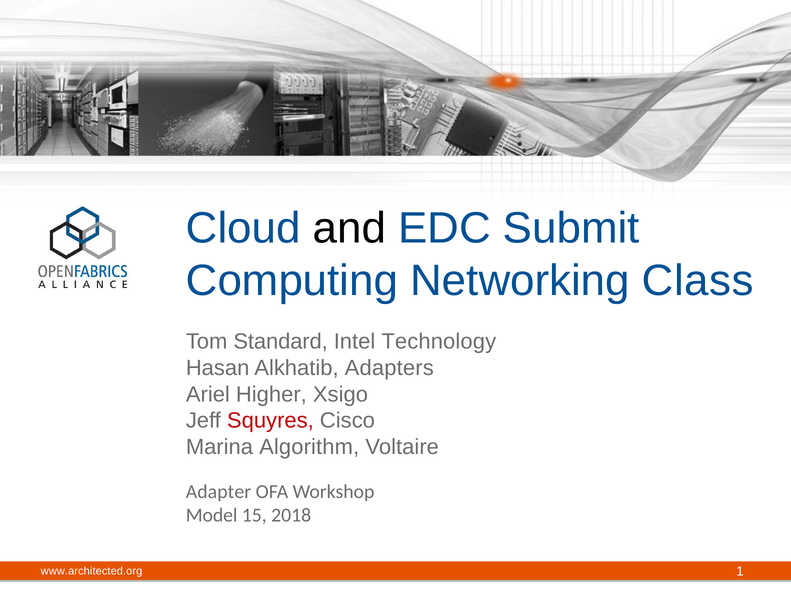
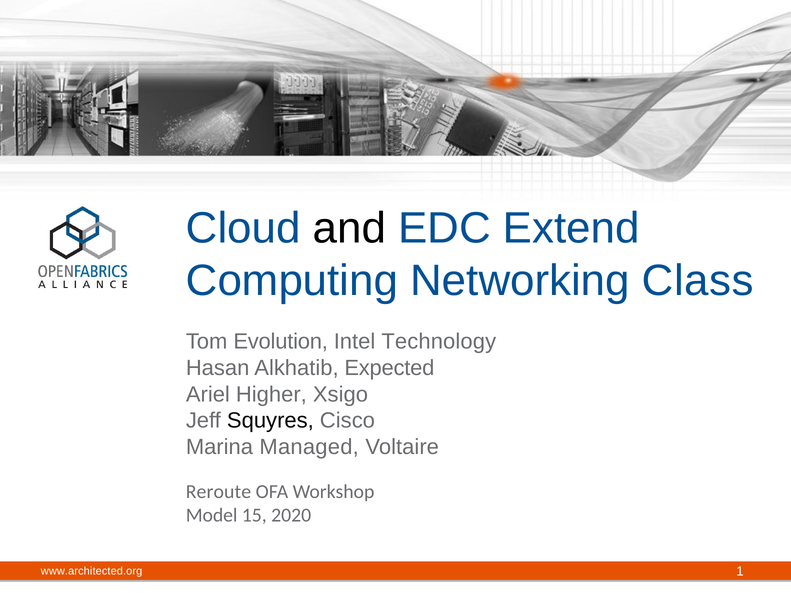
Submit: Submit -> Extend (571, 228)
Standard: Standard -> Evolution (281, 342)
Adapters: Adapters -> Expected (389, 368)
Squyres colour: red -> black (270, 421)
Algorithm: Algorithm -> Managed (309, 447)
Adapter: Adapter -> Reroute (218, 492)
2018: 2018 -> 2020 (291, 515)
